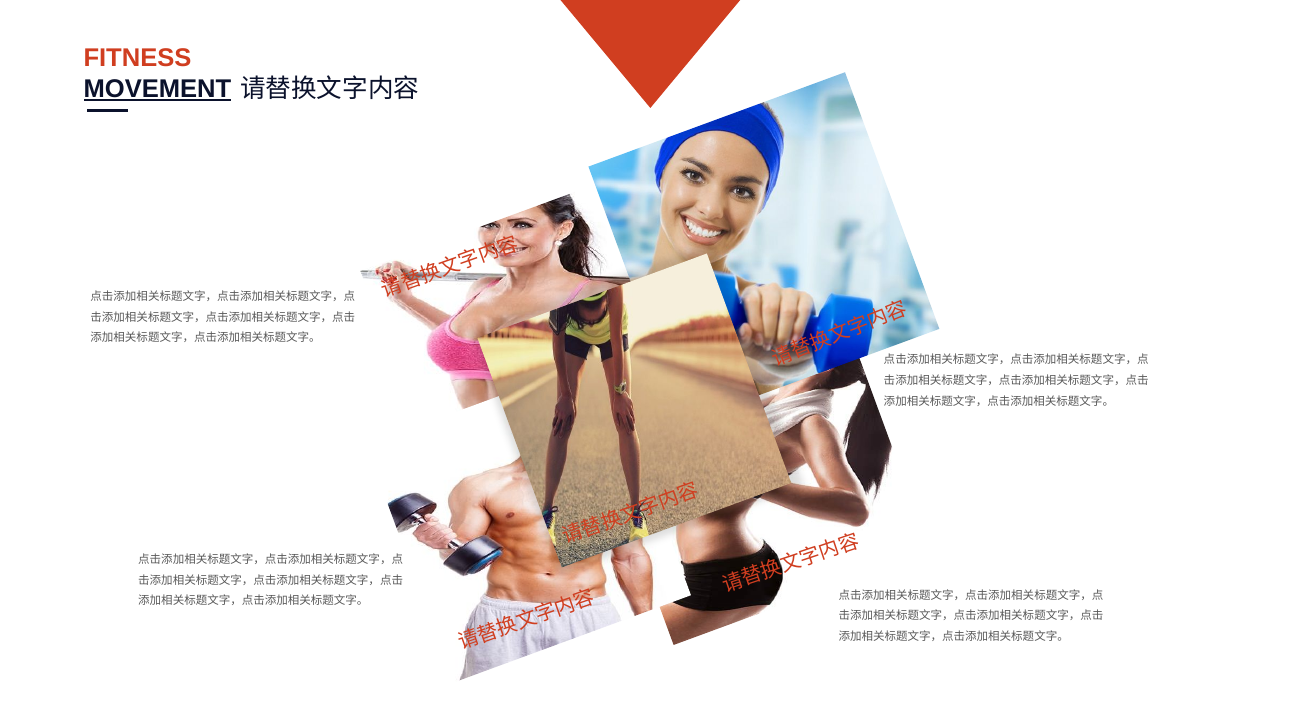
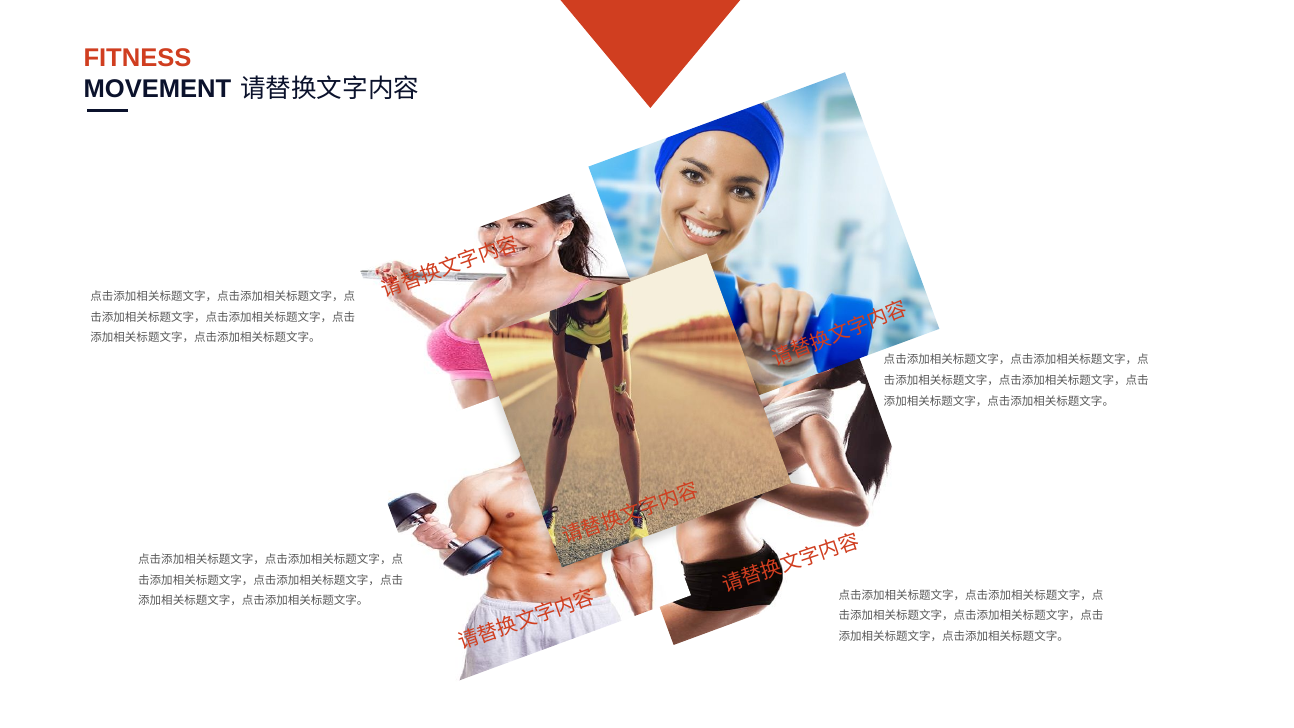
MOVEMENT underline: present -> none (157, 89)
